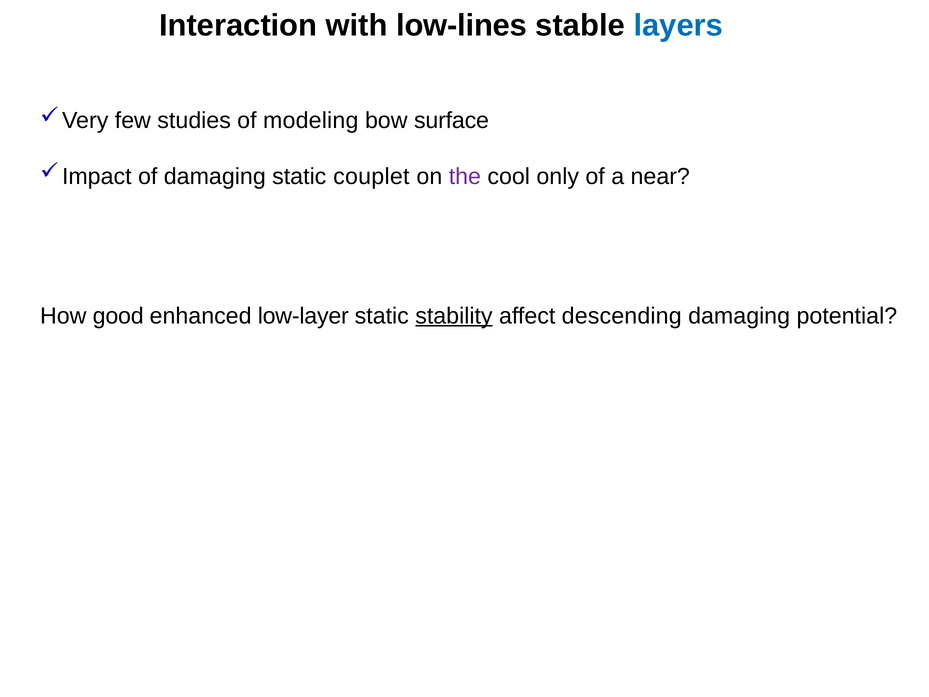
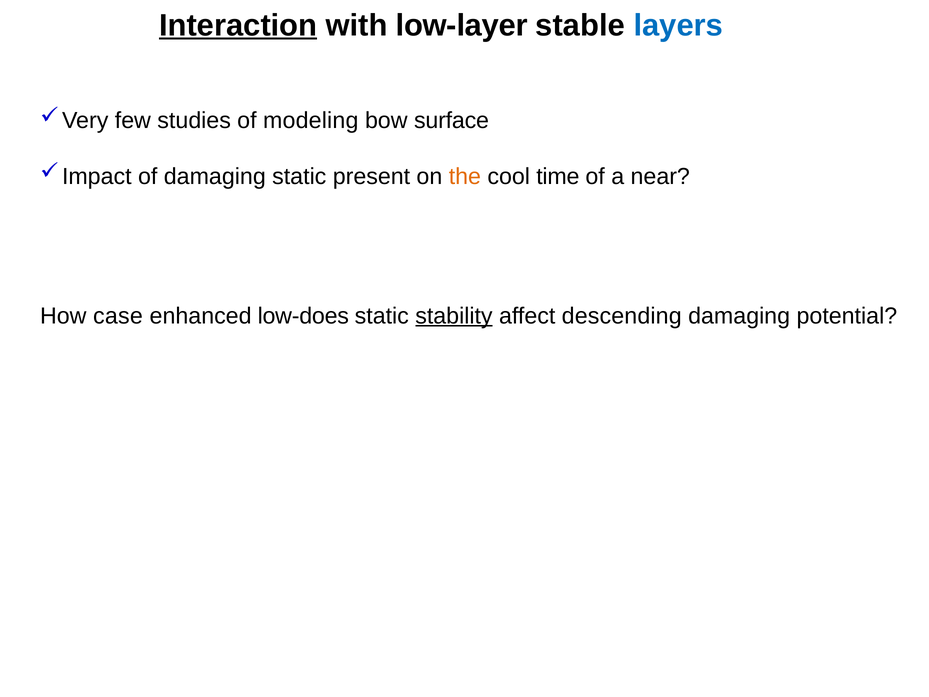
Interaction underline: none -> present (238, 25)
low-lines: low-lines -> low-layer (462, 25)
couplet: couplet -> present (371, 176)
the colour: purple -> orange (465, 176)
only: only -> time (558, 176)
good: good -> case (118, 316)
low-layer: low-layer -> low-does (303, 316)
